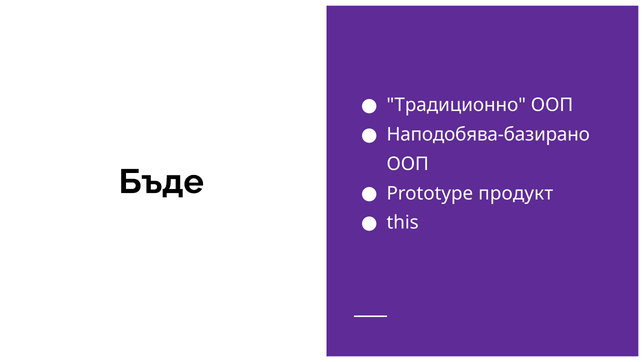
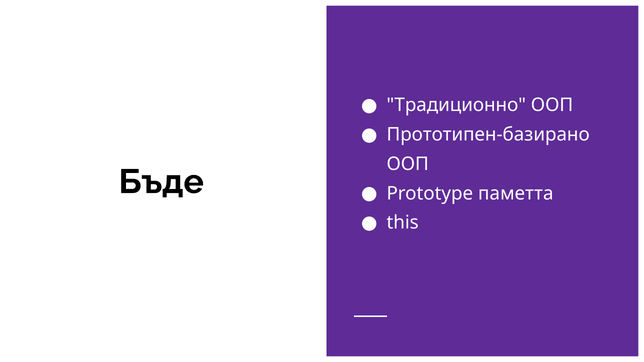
Наподобява-базирано: Наподобява-базирано -> Прототипен-базирано (488, 135)
продукт: продукт -> паметта (516, 193)
